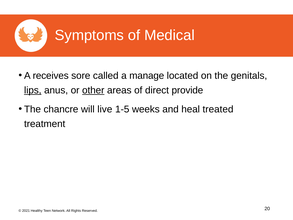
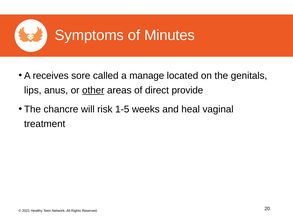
Medical: Medical -> Minutes (170, 35)
lips underline: present -> none (33, 90)
live: live -> risk (105, 109)
treated: treated -> vaginal (218, 109)
